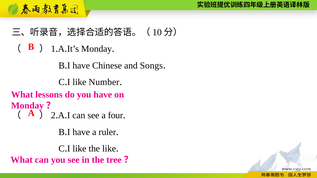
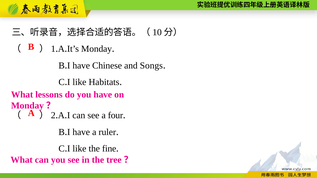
Number: Number -> Habitats (104, 82)
the like: like -> fine (109, 149)
